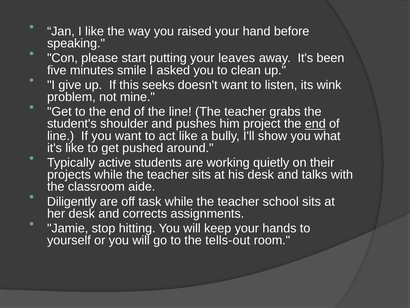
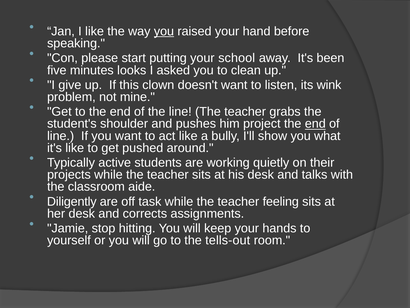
you underline: none -> present (164, 31)
leaves: leaves -> school (237, 58)
smile: smile -> looks (132, 70)
seeks: seeks -> clown (158, 85)
school: school -> feeling (281, 201)
